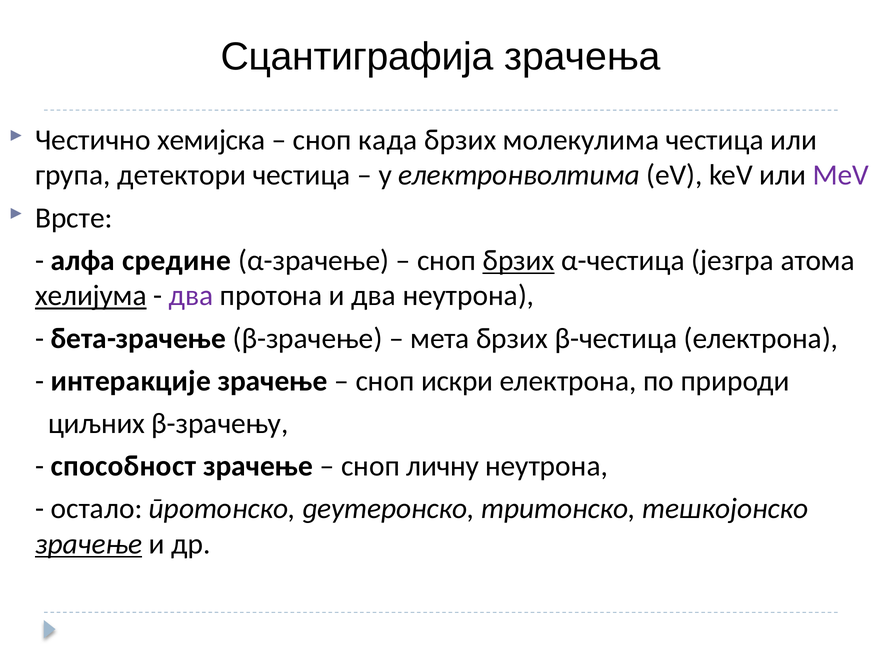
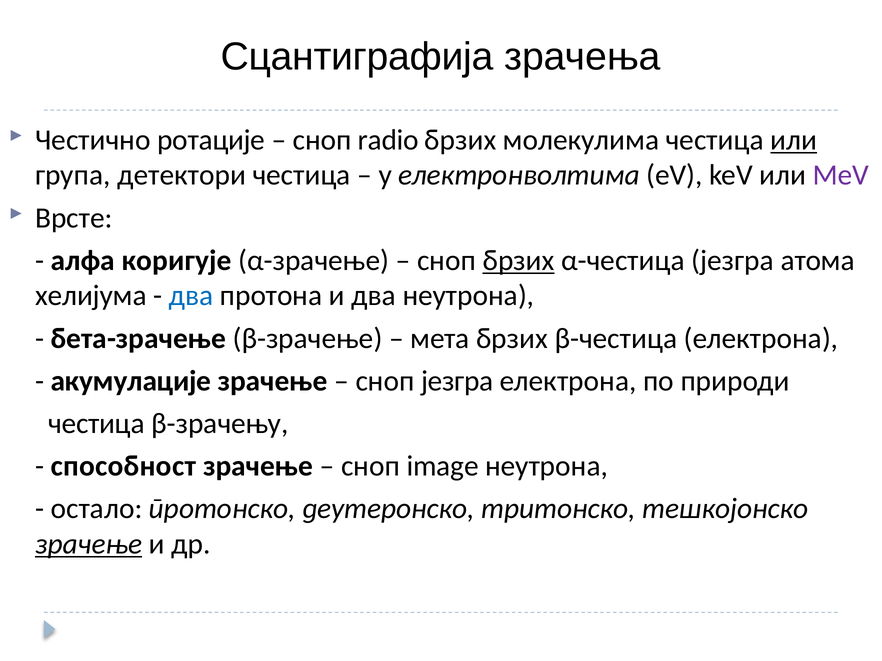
хемијска: хемијска -> ротације (211, 140)
када: када -> radio (388, 140)
или underline: none -> present (794, 140)
средине: средине -> коригује (177, 261)
хелијума underline: present -> none (91, 296)
два colour: purple -> blue (191, 296)
интеракције: интеракције -> акумулације (131, 381)
сноп искри: искри -> језгра (457, 381)
циљних: циљних -> честица (97, 424)
личну: личну -> image (443, 467)
